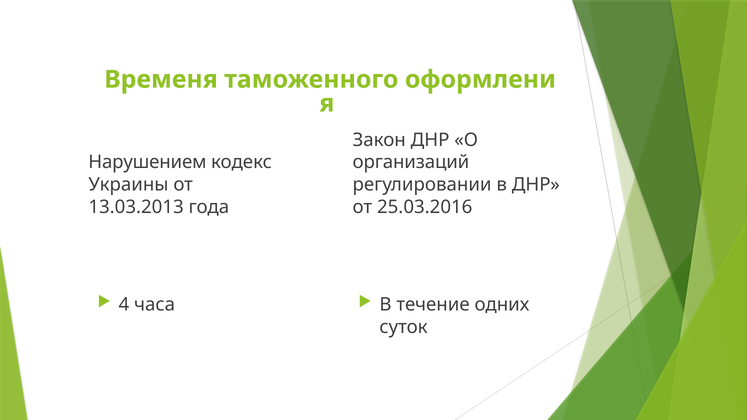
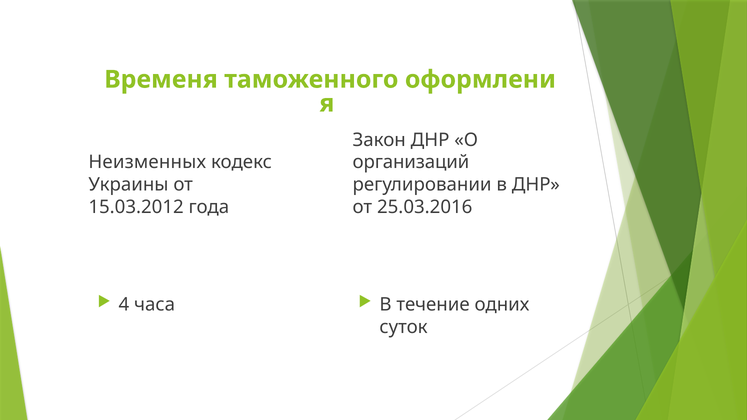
Нарушением: Нарушением -> Неизменных (147, 162)
13.03.2013: 13.03.2013 -> 15.03.2012 (136, 207)
